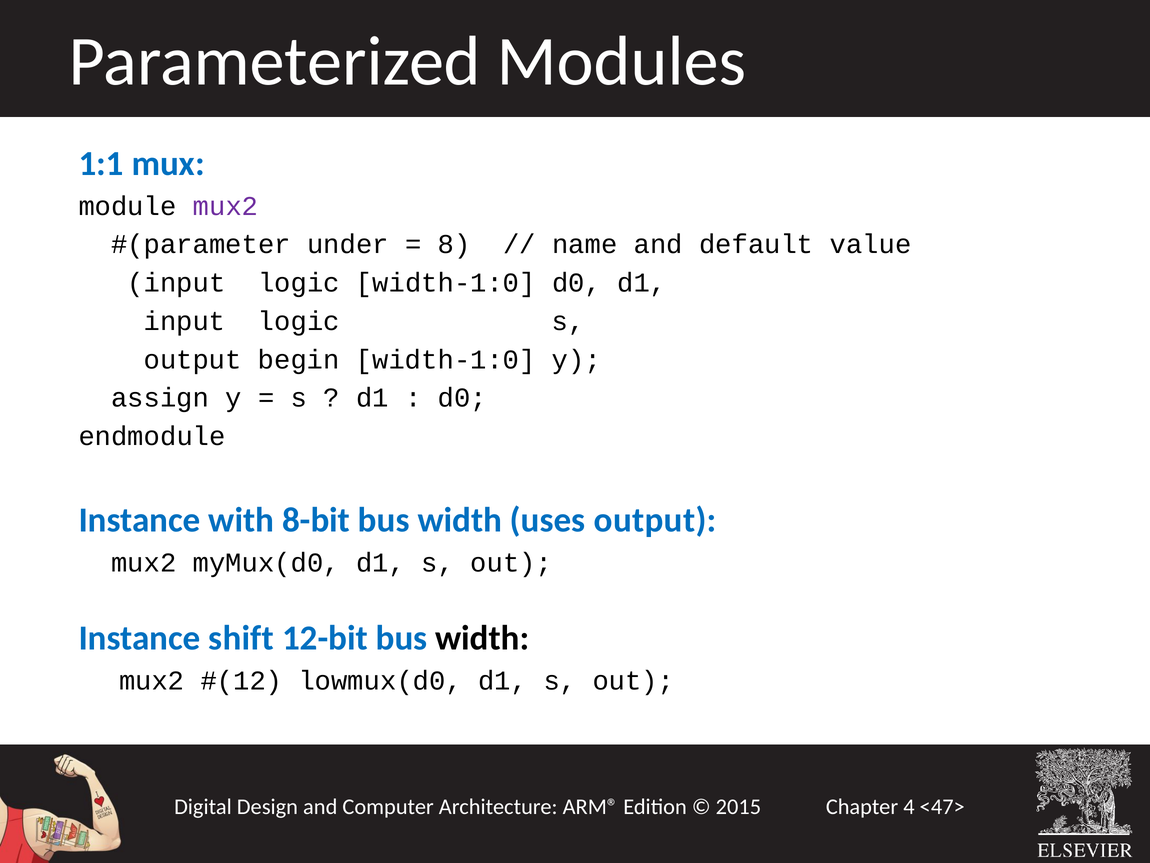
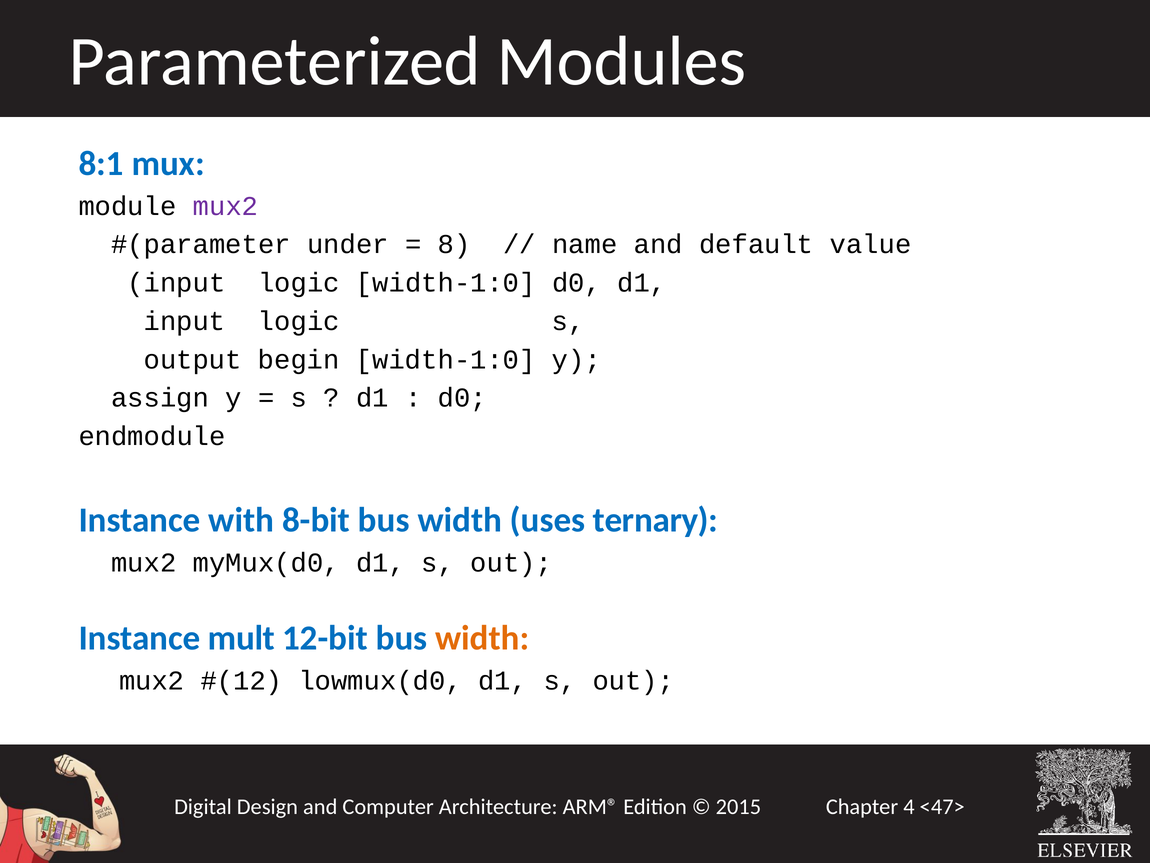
1:1: 1:1 -> 8:1 (101, 163)
uses output: output -> ternary (655, 520)
shift: shift -> mult (241, 638)
width colour: black -> orange (482, 638)
